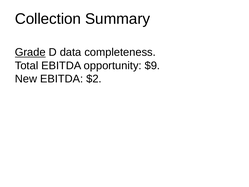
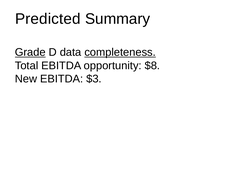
Collection: Collection -> Predicted (48, 19)
completeness underline: none -> present (120, 52)
$9: $9 -> $8 (152, 65)
$2: $2 -> $3 (94, 79)
